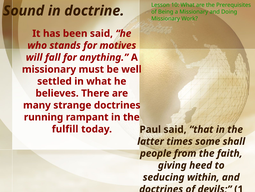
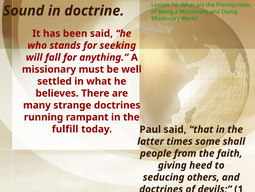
motives: motives -> seeking (118, 45)
within: within -> others (203, 177)
